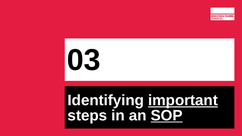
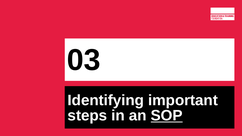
important underline: present -> none (183, 100)
